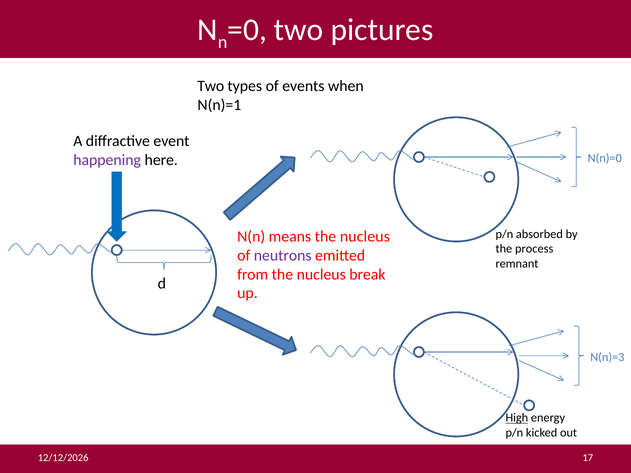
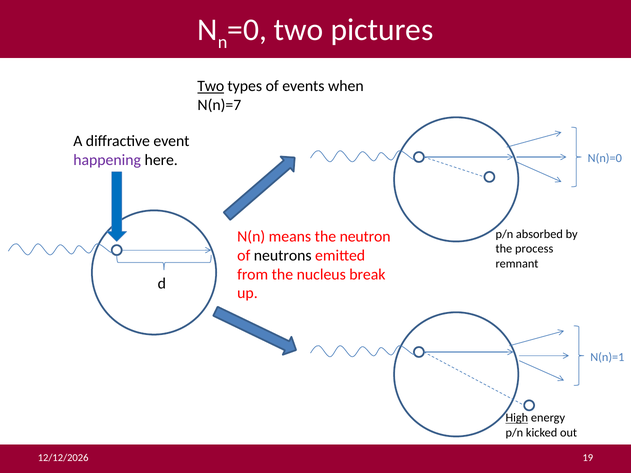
Two underline: none -> present (211, 86)
N(n)=1: N(n)=1 -> N(n)=7 (219, 105)
means the nucleus: nucleus -> neutron (365, 237)
neutrons colour: purple -> black (283, 256)
N(n)=3: N(n)=3 -> N(n)=1 (607, 357)
17: 17 -> 19 (588, 458)
